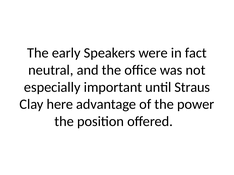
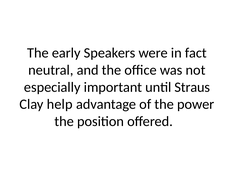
here: here -> help (60, 105)
